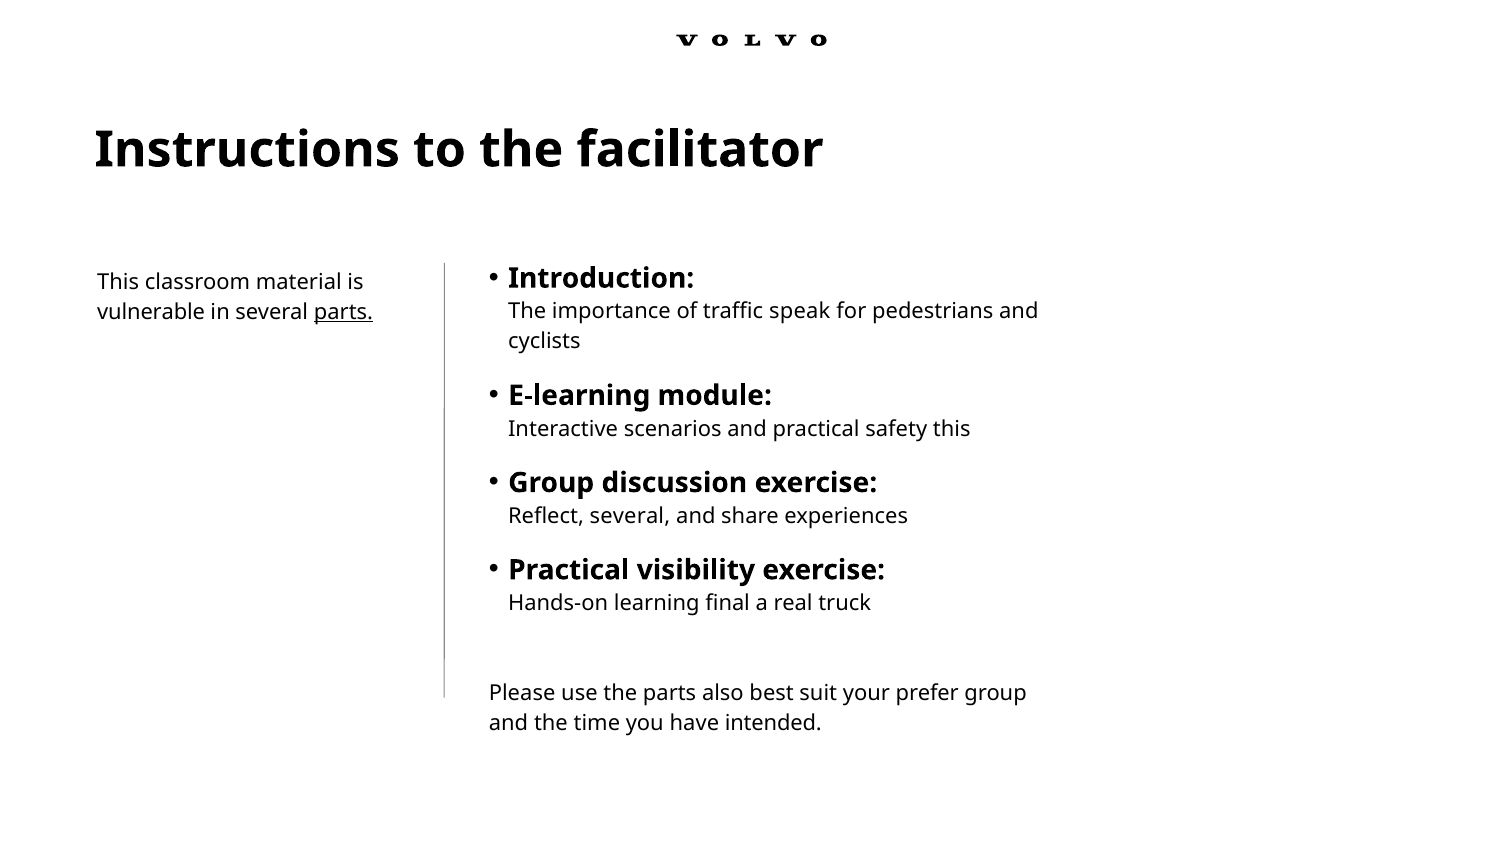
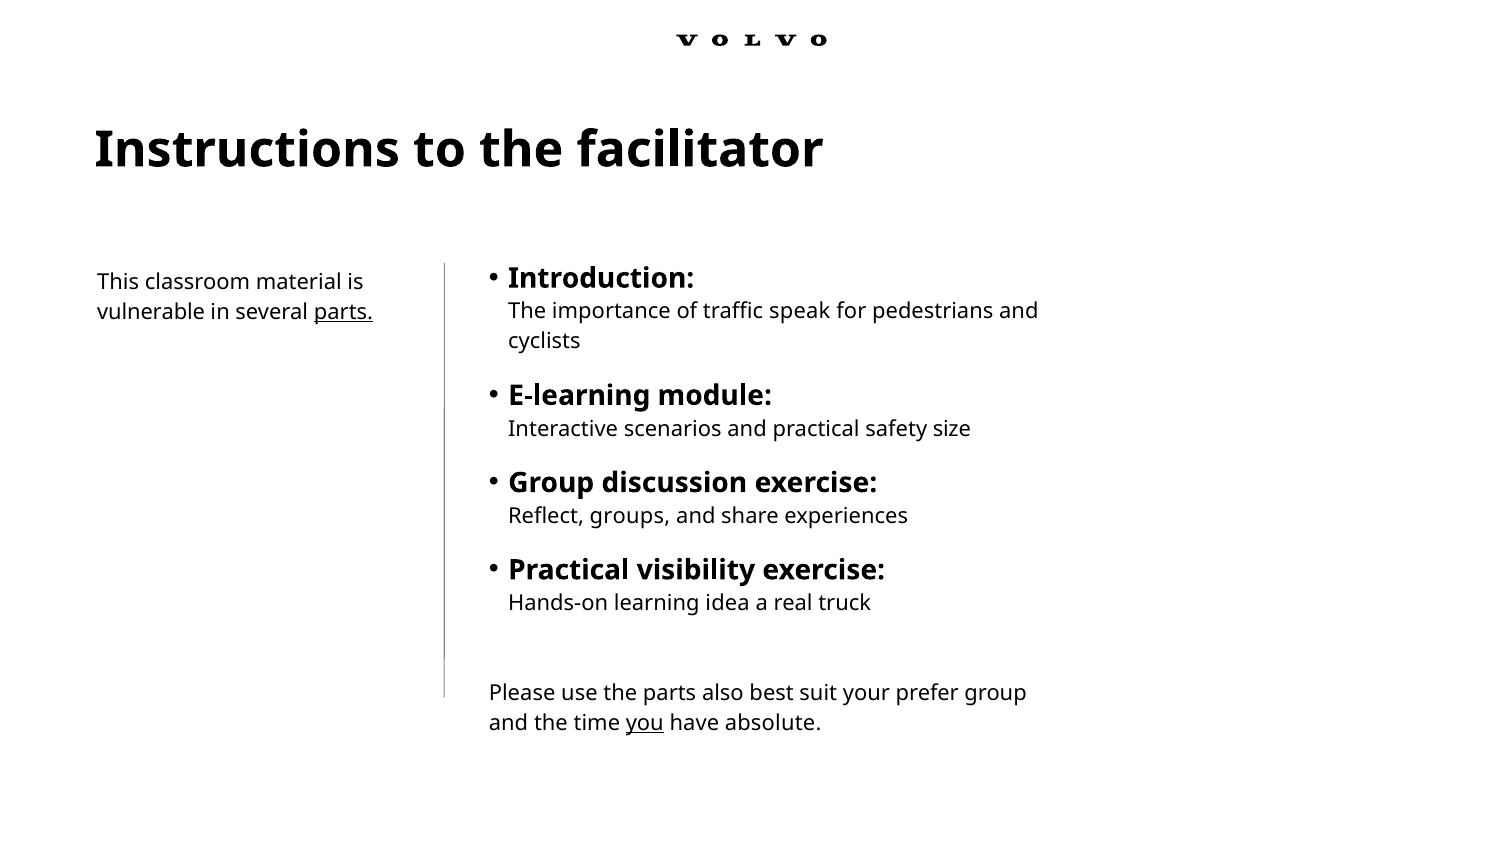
safety this: this -> size (952, 429)
Reflect several: several -> groups (630, 516)
final: final -> idea (728, 604)
you underline: none -> present (645, 723)
intended: intended -> absolute (773, 723)
